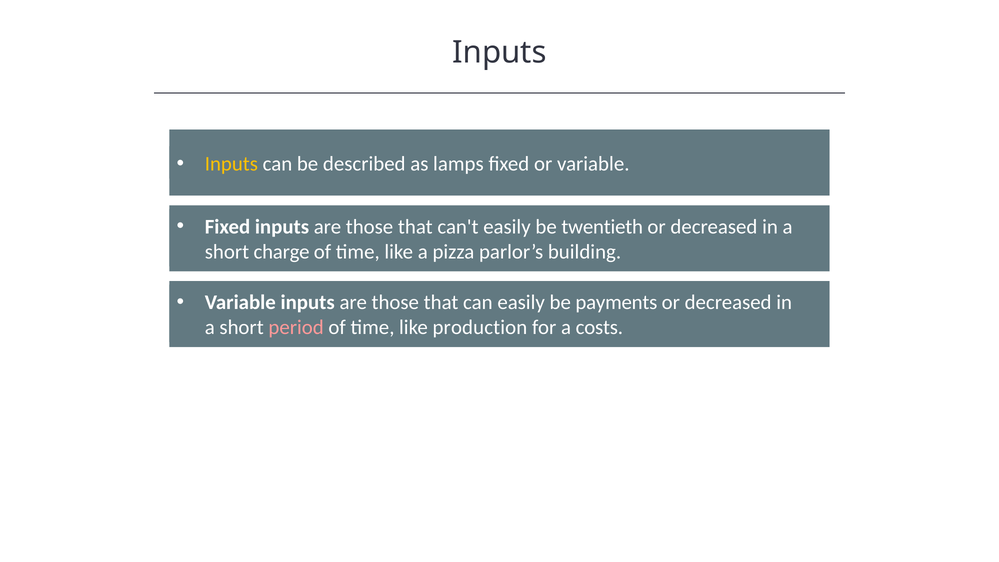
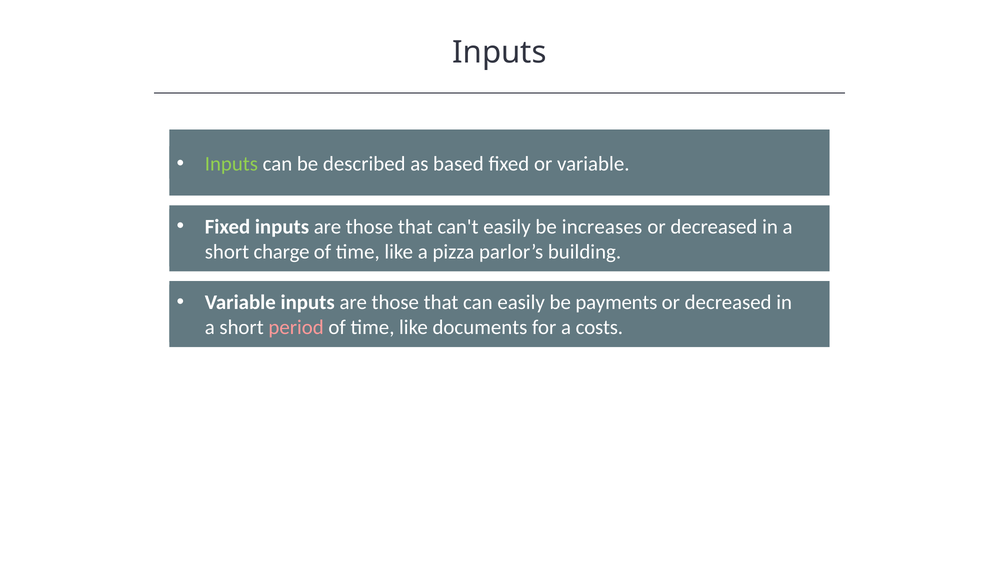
Inputs colour: yellow -> light green (231, 164)
lamps: lamps -> based (458, 164)
twentieth: twentieth -> increases (602, 227)
production: production -> documents (480, 327)
